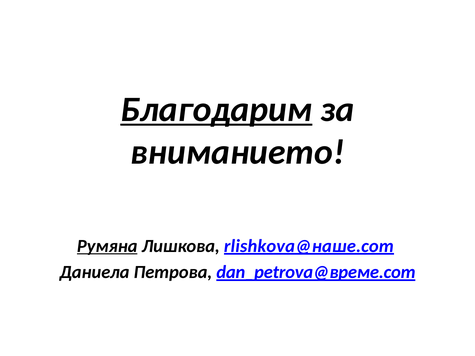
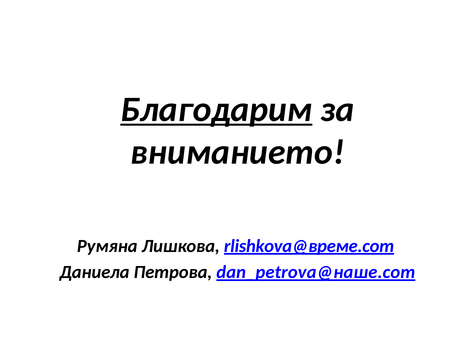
Румяна underline: present -> none (107, 246)
rlishkova@наше.com: rlishkova@наше.com -> rlishkova@време.com (309, 246)
dan_petrova@време.com: dan_petrova@време.com -> dan_petrova@наше.com (316, 272)
